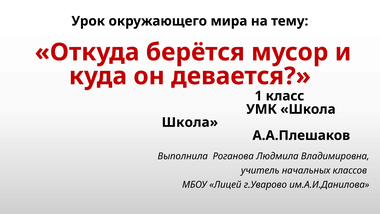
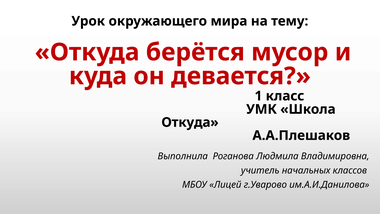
Школа: Школа -> Откуда (190, 122)
